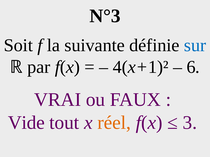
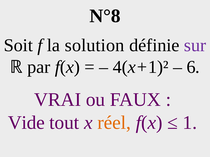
N°3: N°3 -> N°8 (105, 16)
suivante: suivante -> solution (95, 45)
sur colour: blue -> purple (195, 45)
3: 3 -> 1 (190, 123)
